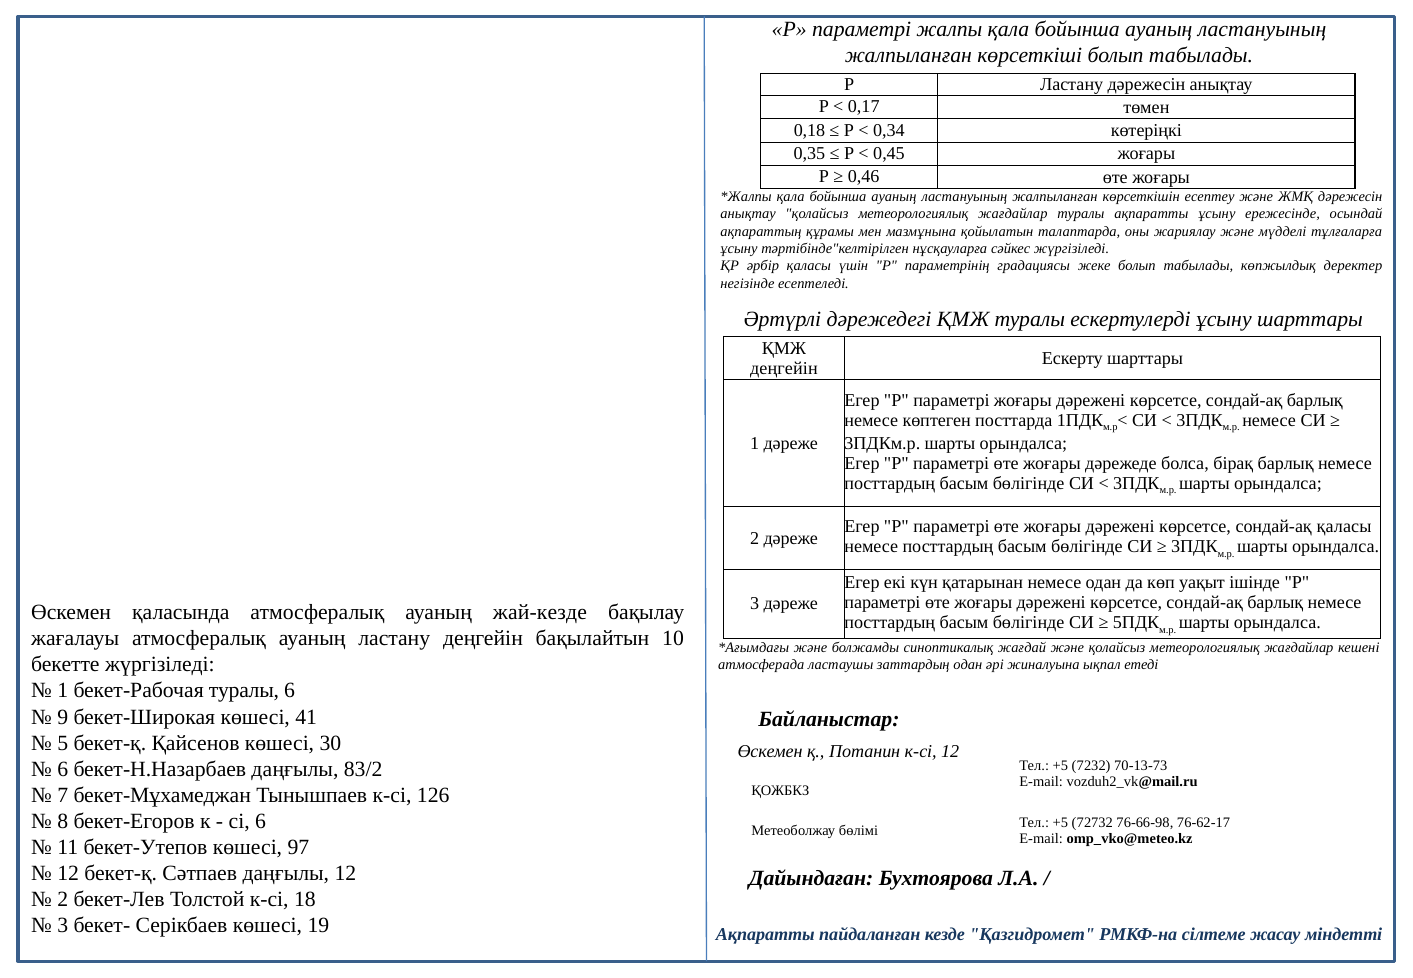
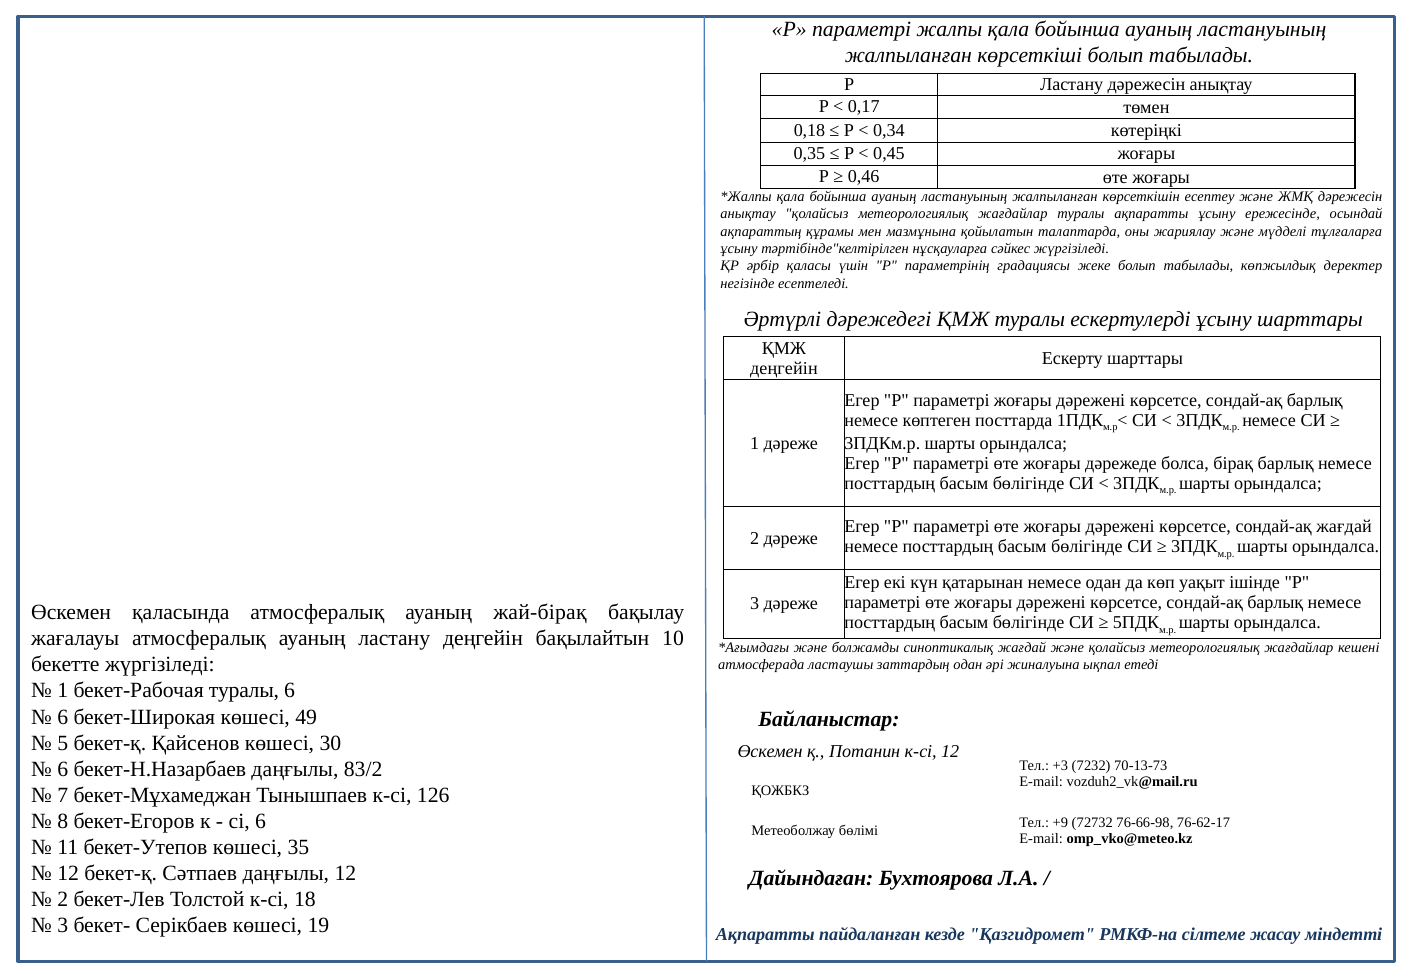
сондай-ақ қаласы: қаласы -> жағдай (1344, 527)
жай-кезде: жай-кезде -> жай-бірақ (540, 613)
9: 9 -> 6 (63, 717)
41: 41 -> 49 (306, 717)
+5: +5 -> +3 (1060, 766)
+5: +5 -> +9 (1060, 823)
97: 97 -> 35 (298, 848)
